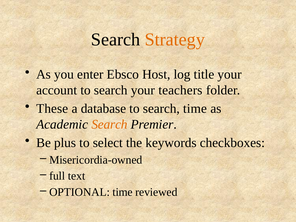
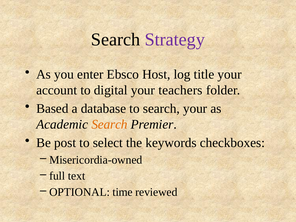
Strategy colour: orange -> purple (175, 39)
account to search: search -> digital (111, 90)
These: These -> Based (52, 109)
search time: time -> your (195, 109)
plus: plus -> post (65, 143)
